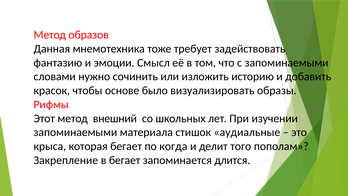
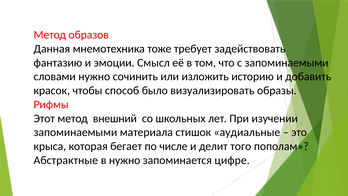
основе: основе -> способ (122, 90)
когда: когда -> числе (173, 146)
Закрепление: Закрепление -> Абстрактные (66, 160)
в бегает: бегает -> нужно (125, 160)
длится: длится -> цифре (232, 160)
